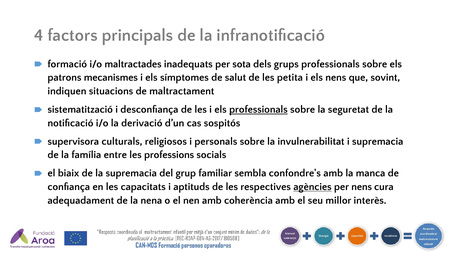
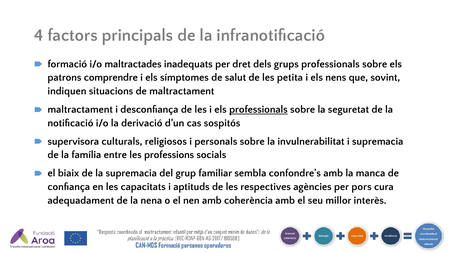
sota: sota -> dret (242, 64)
mecanismes: mecanismes -> comprendre (111, 77)
sistematització: sistematització -> maltractament (80, 109)
agències underline: present -> none (312, 186)
per nens: nens -> pors (362, 186)
